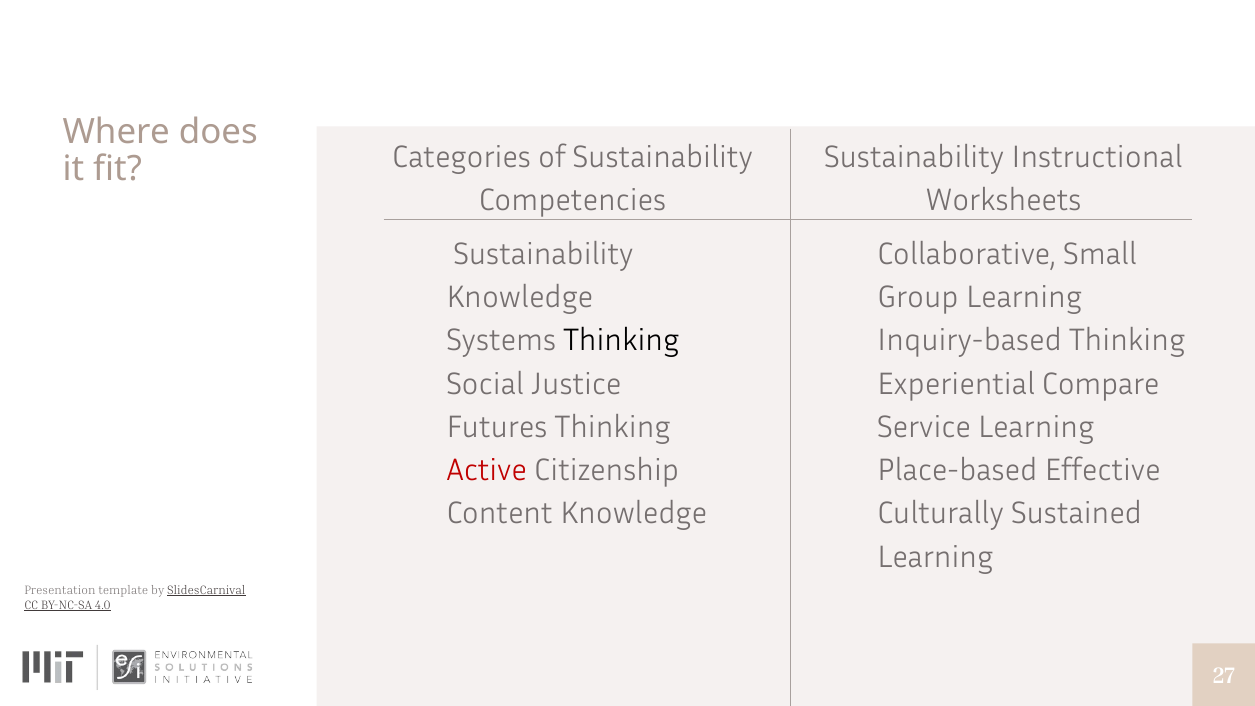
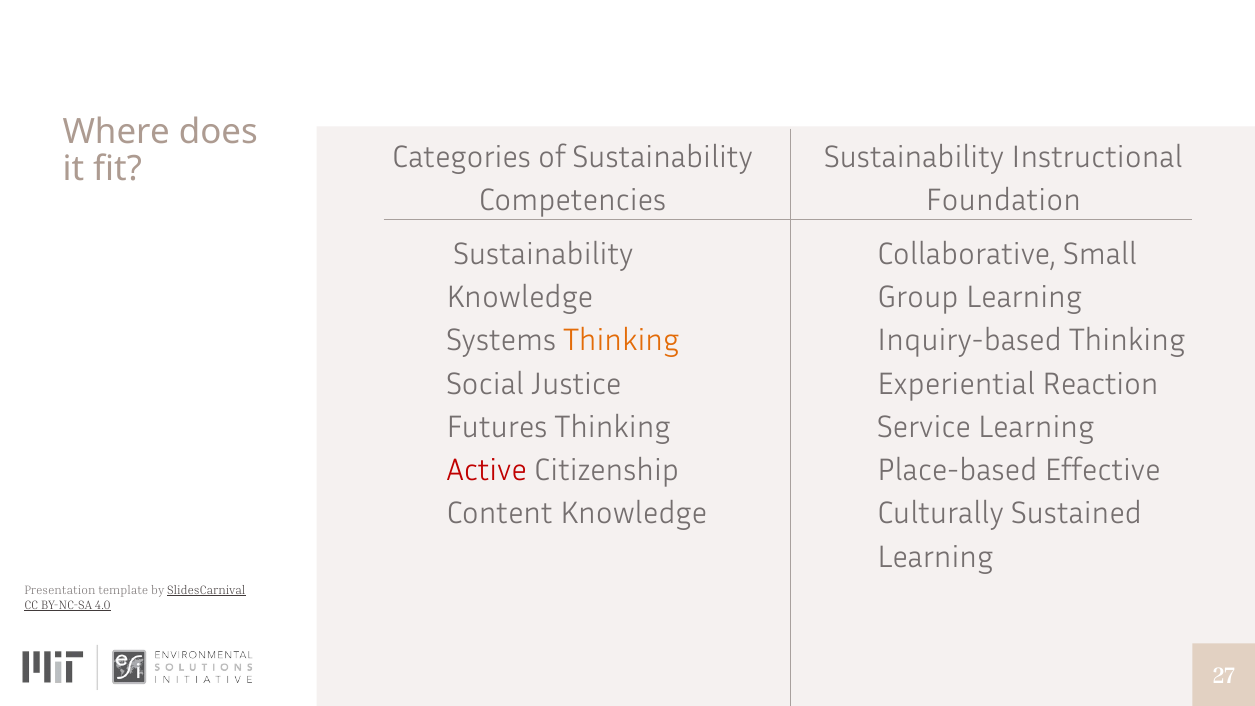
Worksheets: Worksheets -> Foundation (1003, 200)
Thinking colour: black -> orange (621, 340)
Compare: Compare -> Reaction (1100, 384)
